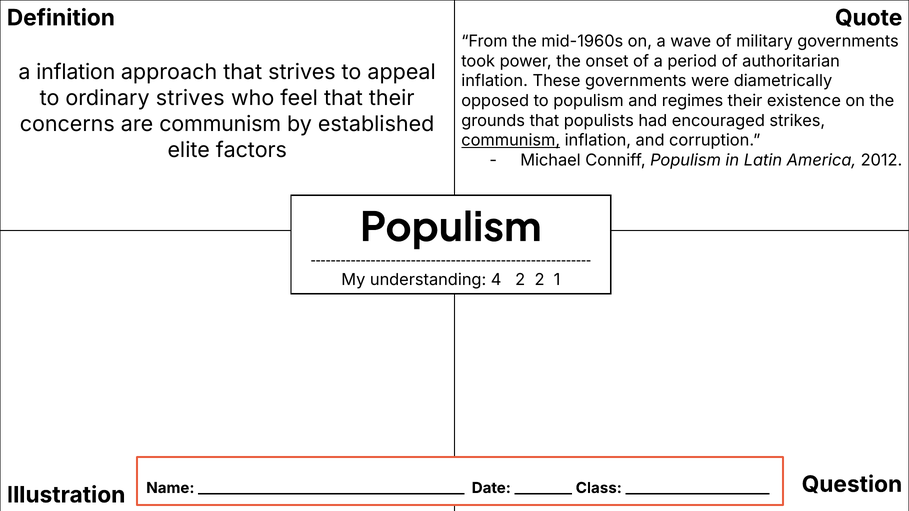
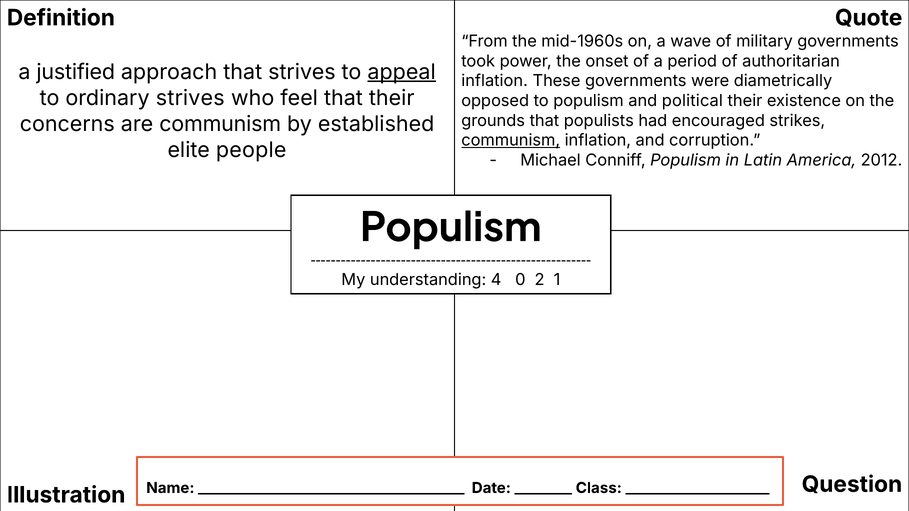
a inflation: inflation -> justified (76, 72)
appeal underline: none -> present (402, 72)
regimes: regimes -> political (692, 101)
factors: factors -> people (251, 150)
4 2: 2 -> 0 (520, 280)
